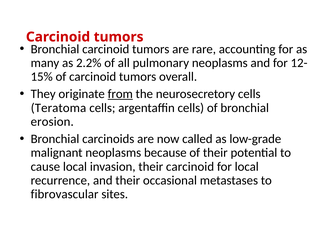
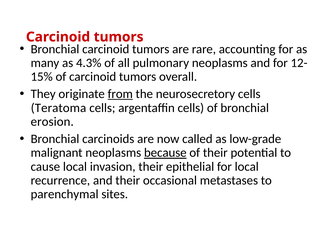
2.2%: 2.2% -> 4.3% (89, 63)
because underline: none -> present (165, 153)
their carcinoid: carcinoid -> epithelial (190, 166)
fibrovascular: fibrovascular -> parenchymal (65, 194)
